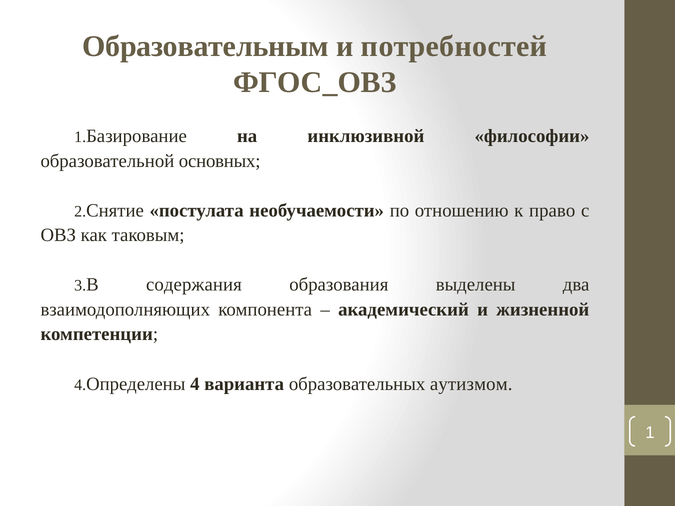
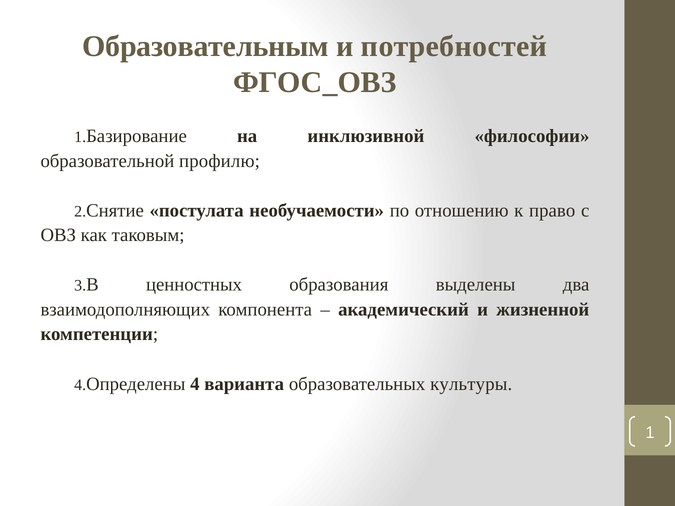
основных: основных -> профилю (219, 161)
содержания: содержания -> ценностных (194, 285)
аутизмом: аутизмом -> культуры (471, 384)
